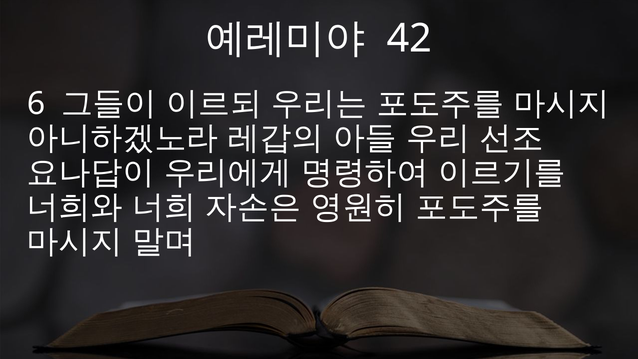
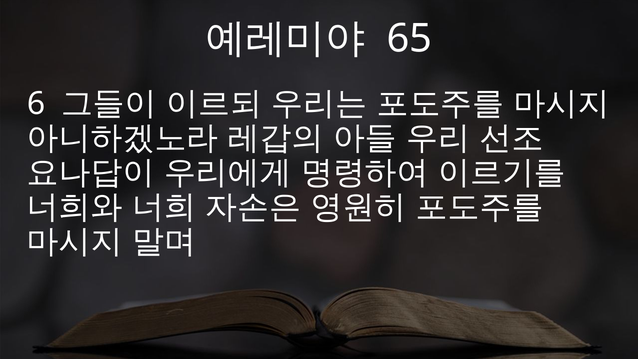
42: 42 -> 65 (409, 38)
